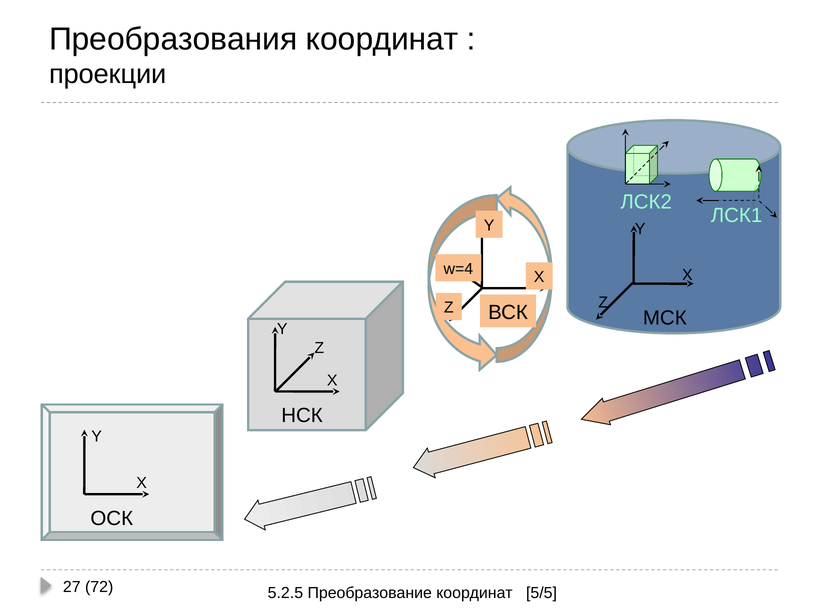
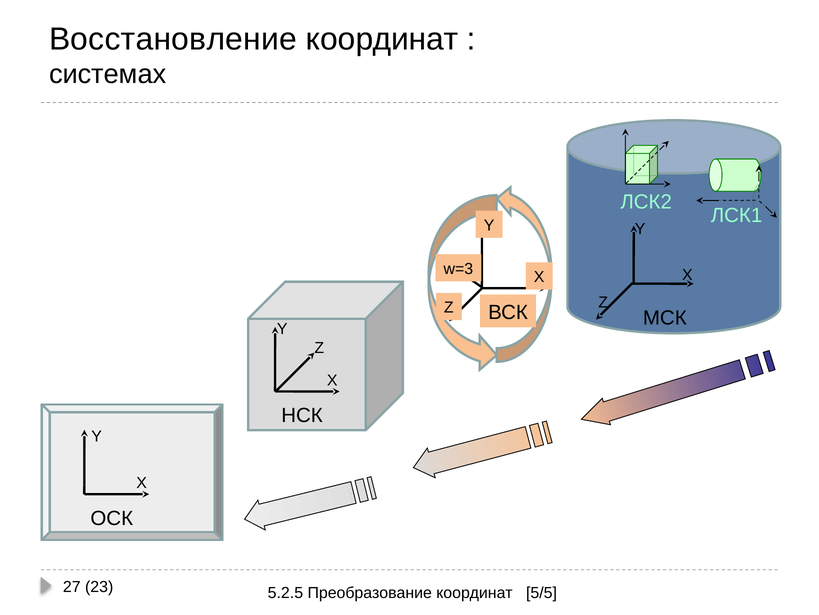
Преобразования: Преобразования -> Восстановление (173, 39)
проекции: проекции -> системах (108, 74)
w=4: w=4 -> w=3 (458, 269)
72: 72 -> 23 (99, 586)
